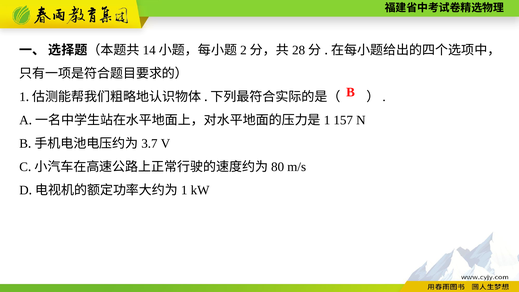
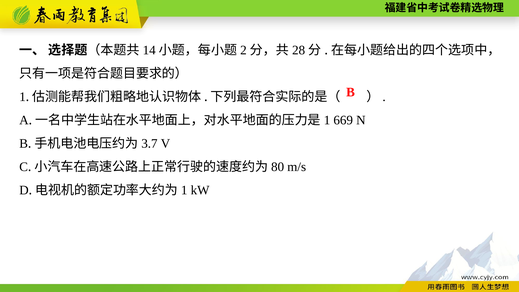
157: 157 -> 669 (343, 120)
